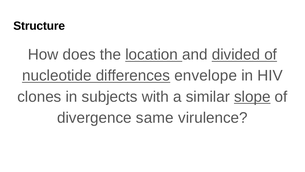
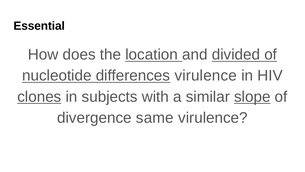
Structure: Structure -> Essential (39, 26)
differences envelope: envelope -> virulence (206, 75)
clones underline: none -> present (39, 97)
